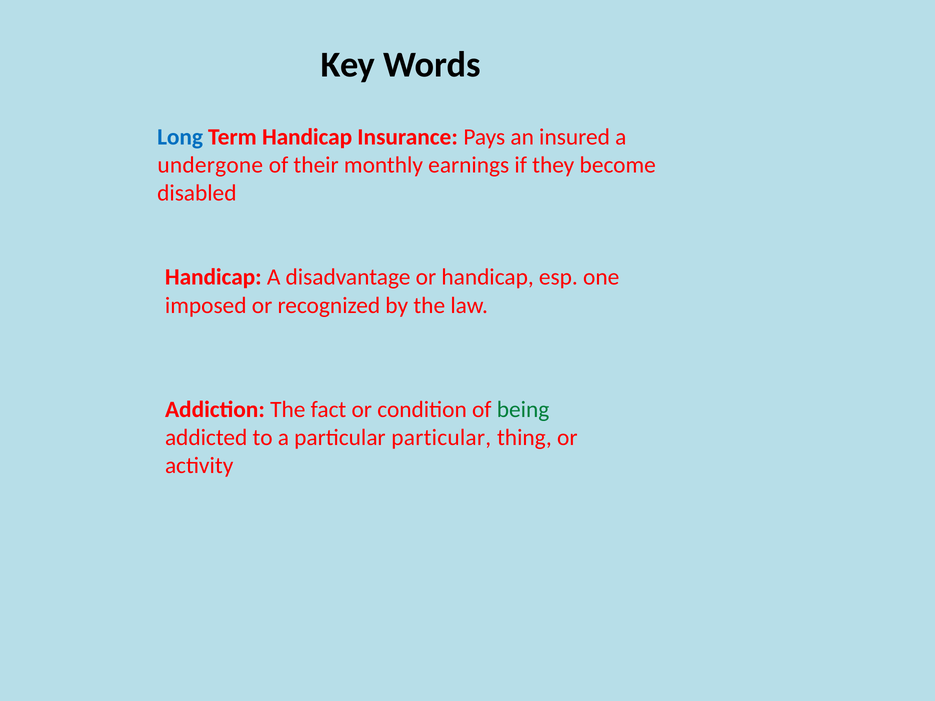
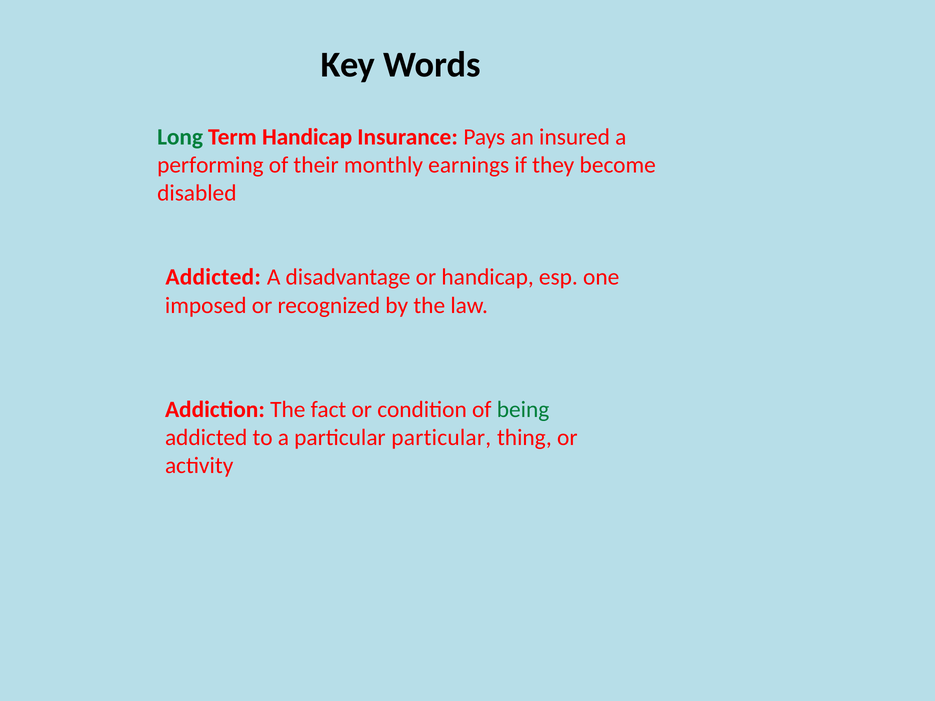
Long colour: blue -> green (180, 137)
undergone: undergone -> performing (210, 165)
Handicap: Handicap -> Addicted (213, 277)
